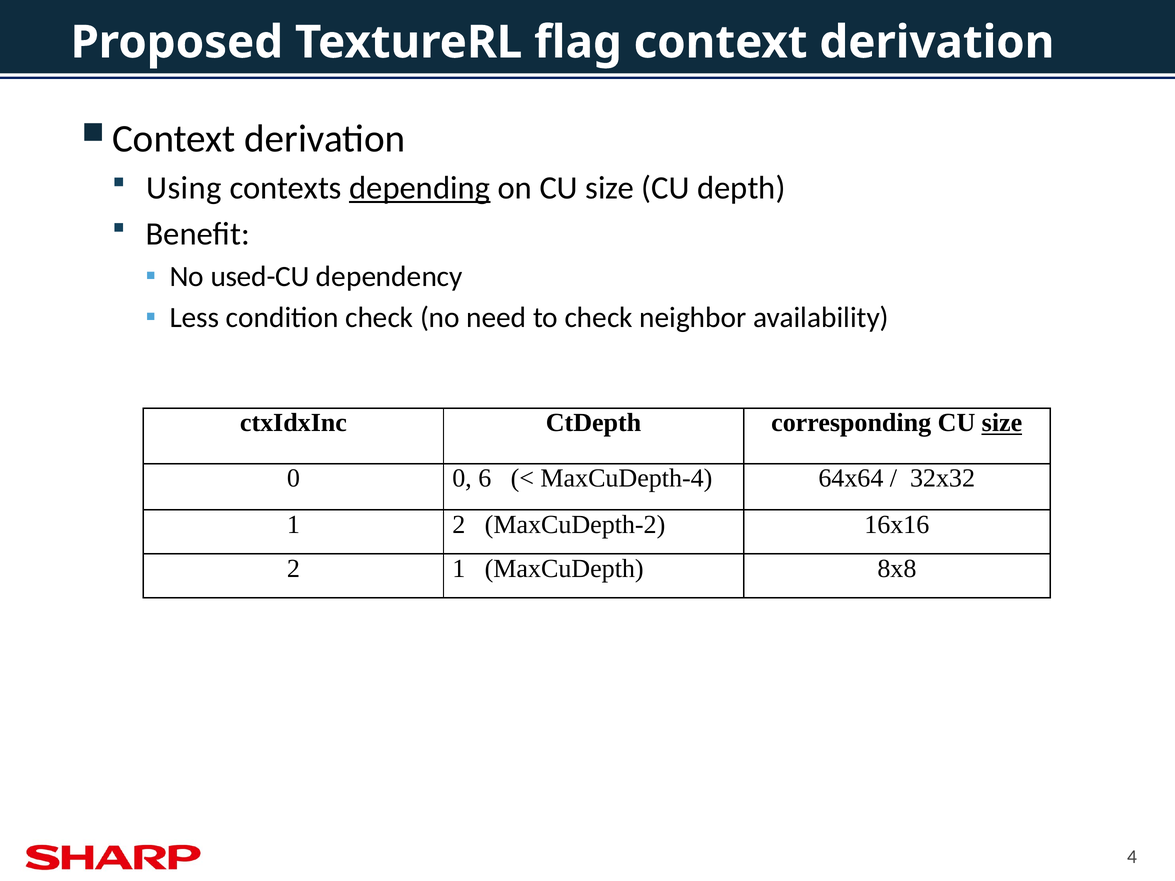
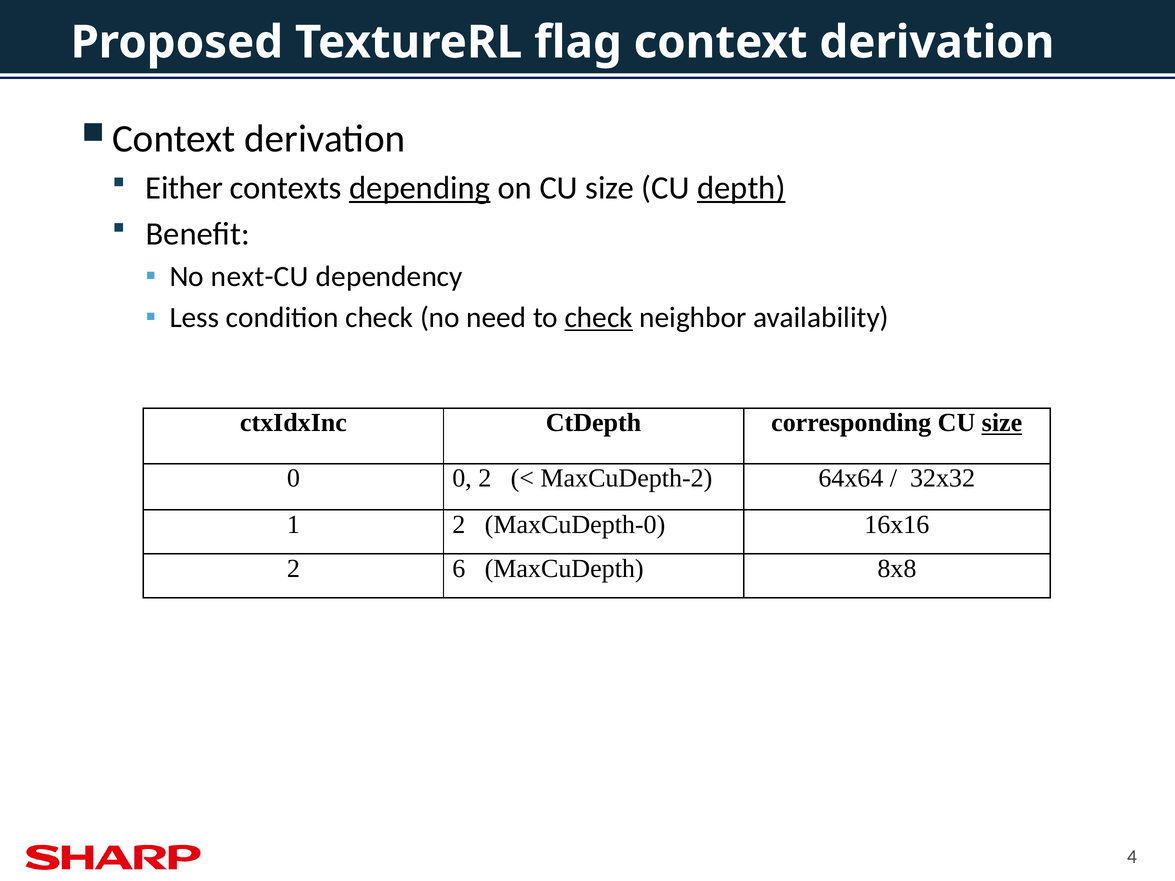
Using: Using -> Either (184, 188)
depth underline: none -> present (741, 188)
used-CU: used-CU -> next-CU (260, 277)
check underline: none -> present (599, 318)
0 6: 6 -> 2 (485, 478)
MaxCuDepth-4: MaxCuDepth-4 -> MaxCuDepth-2 (626, 478)
MaxCuDepth-2: MaxCuDepth-2 -> MaxCuDepth-0 (575, 525)
2 1: 1 -> 6 (459, 569)
